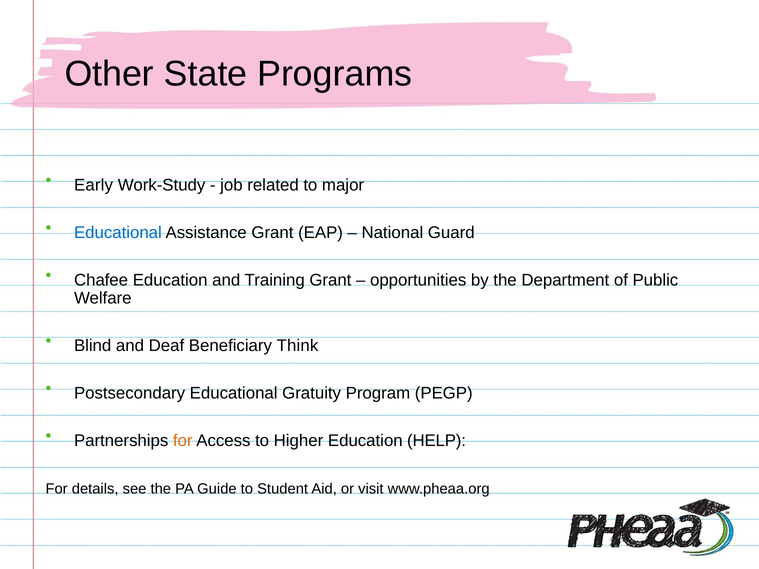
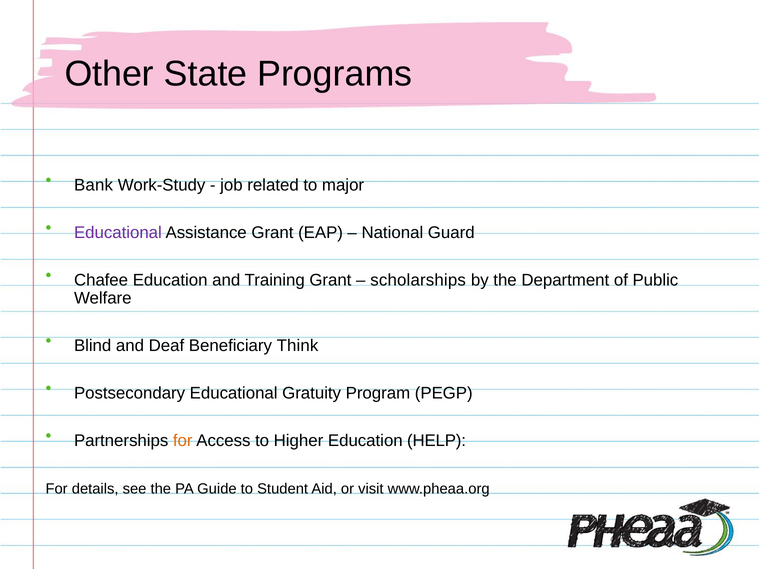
Early: Early -> Bank (94, 185)
Educational colour: blue -> purple (118, 233)
opportunities: opportunities -> scholarships (418, 280)
